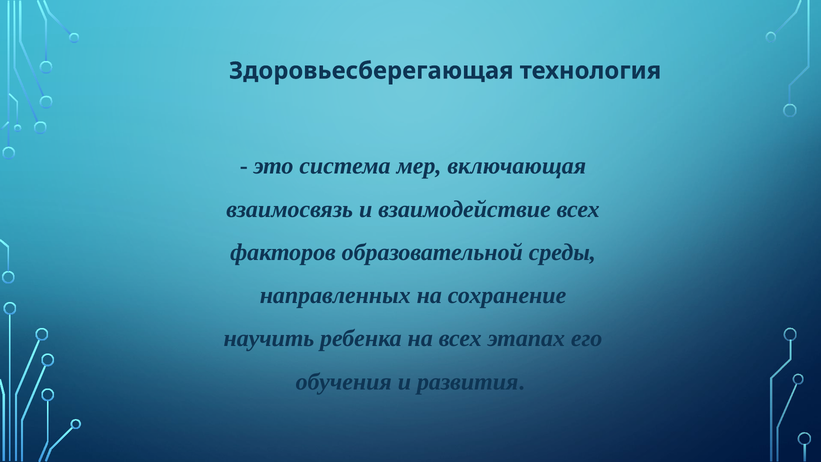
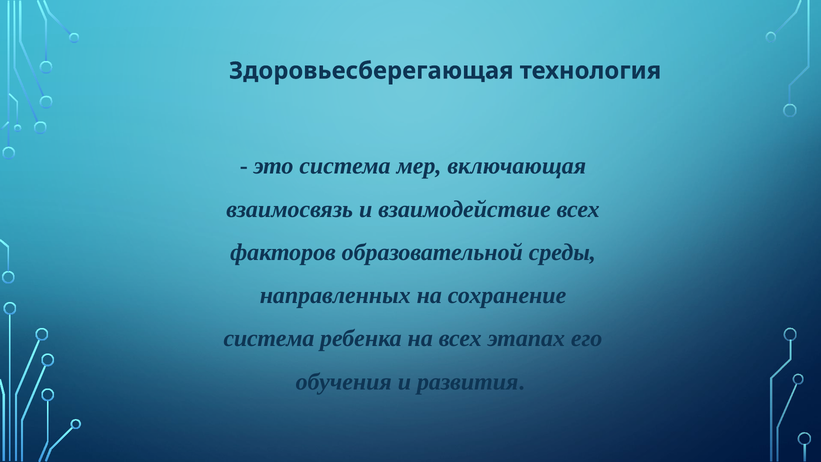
научить: научить -> система (269, 338)
